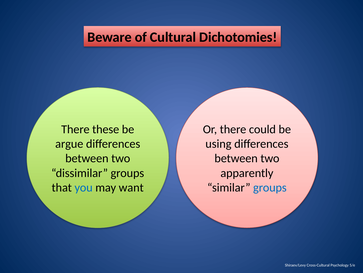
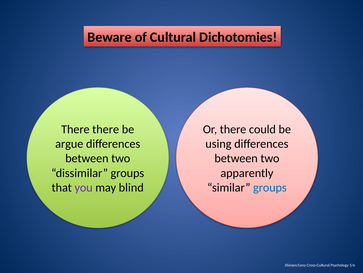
There these: these -> there (106, 129)
you colour: blue -> purple (84, 187)
want: want -> blind (131, 187)
